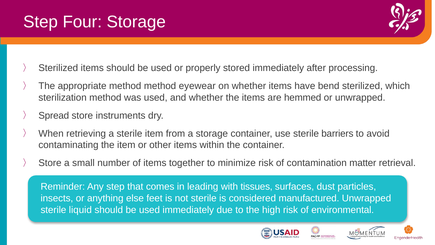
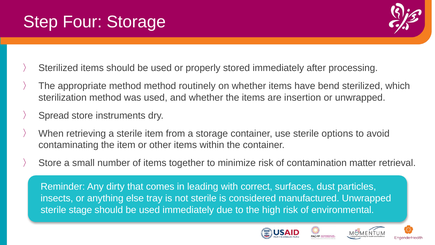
eyewear: eyewear -> routinely (197, 86)
hemmed: hemmed -> insertion (303, 97)
barriers: barriers -> options (337, 133)
Any step: step -> dirty (116, 186)
tissues: tissues -> correct (257, 186)
feet: feet -> tray (155, 198)
liquid: liquid -> stage (80, 210)
